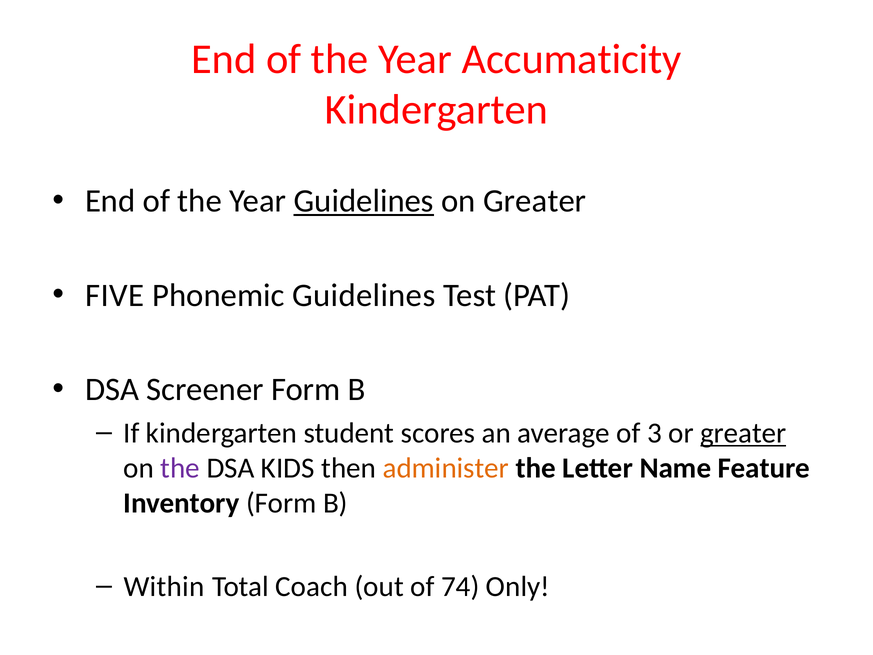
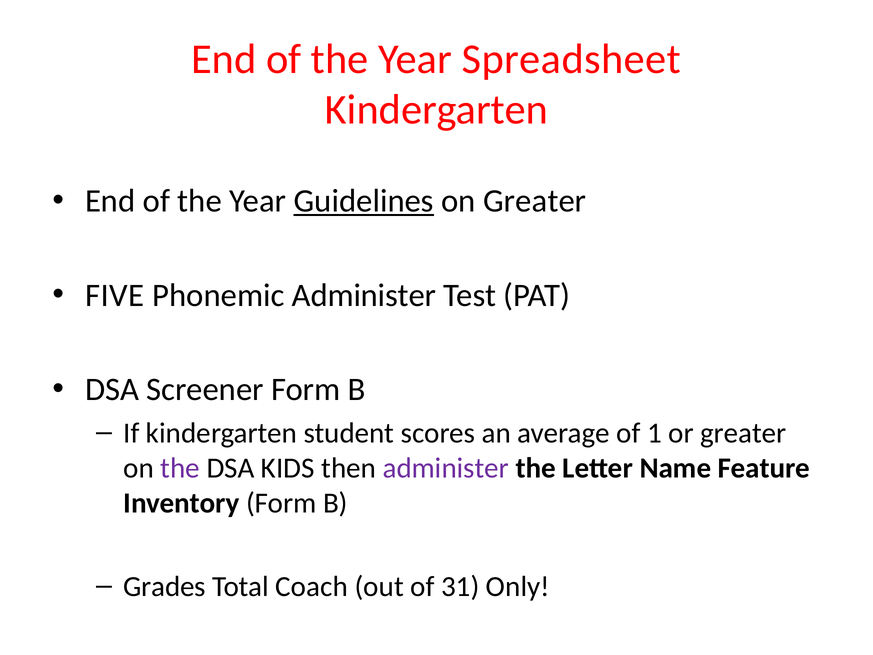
Accumaticity: Accumaticity -> Spreadsheet (571, 59)
Phonemic Guidelines: Guidelines -> Administer (364, 295)
3: 3 -> 1 (654, 433)
greater underline: present -> none (743, 433)
administer colour: orange -> purple (446, 468)
Within: Within -> Grades (164, 586)
74: 74 -> 31 (460, 586)
